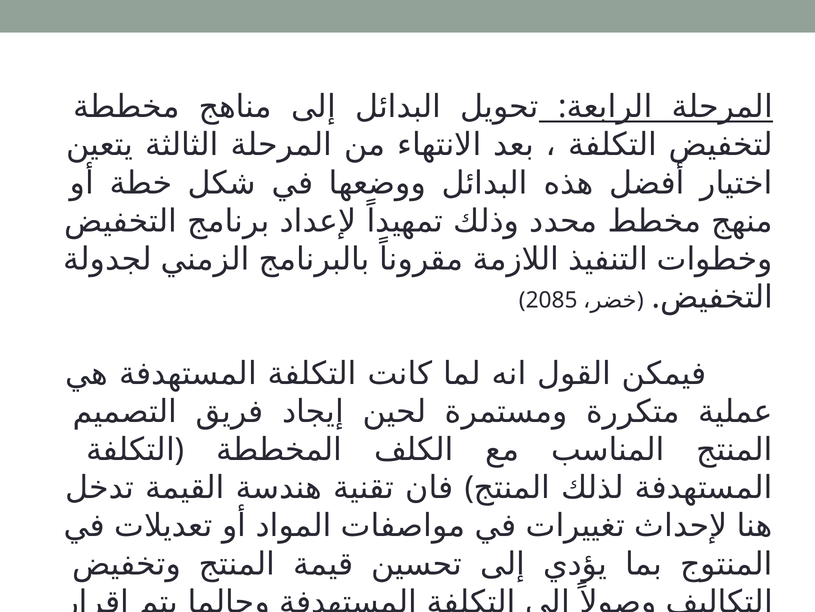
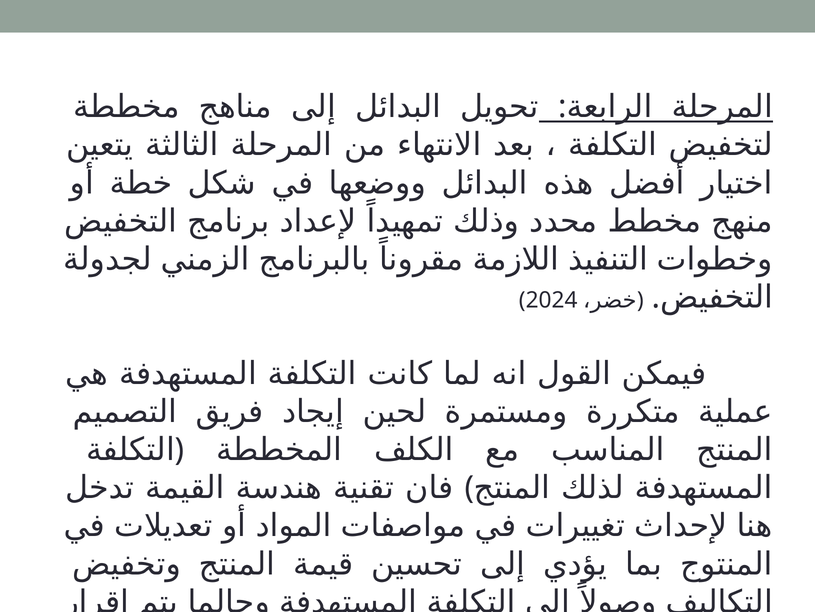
2085: 2085 -> 2024 (552, 300)
